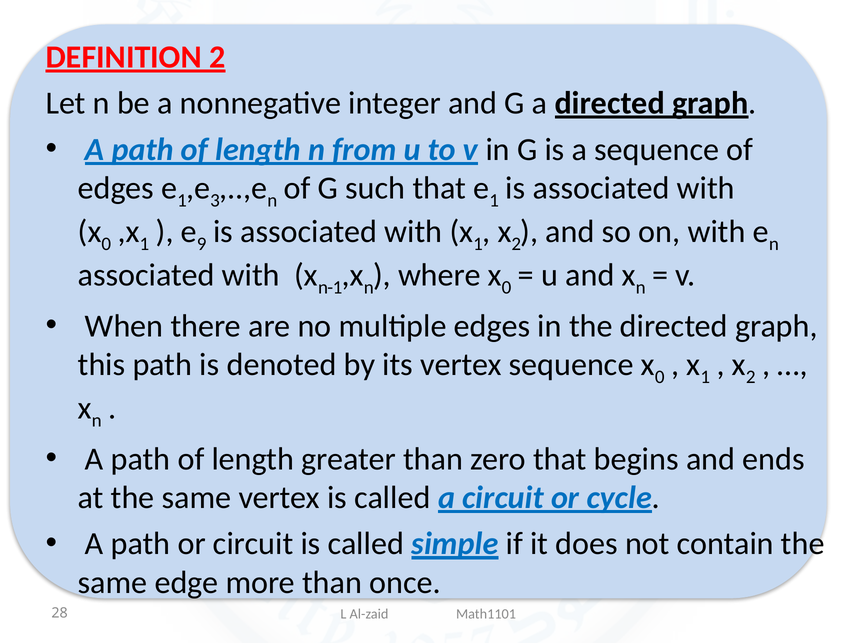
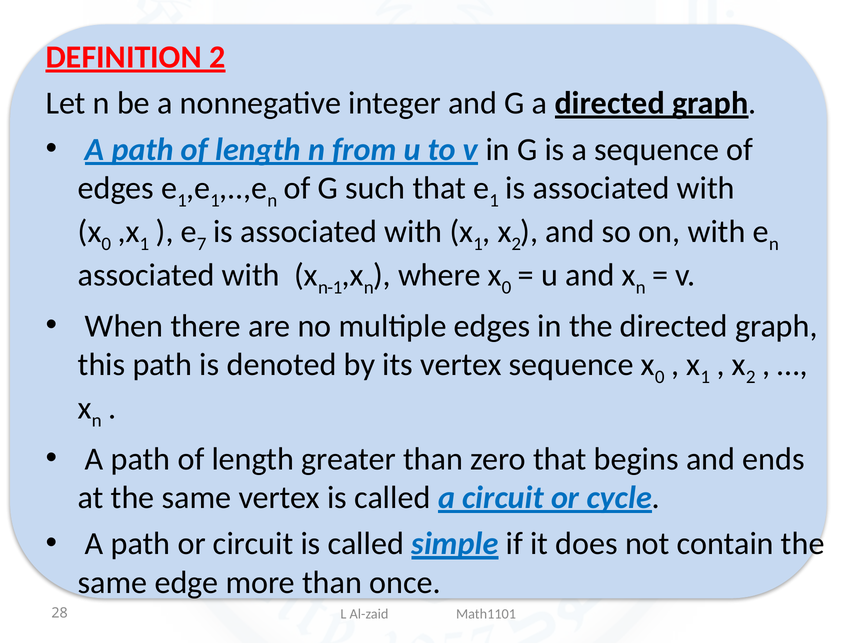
3: 3 -> 1 (215, 201)
9: 9 -> 7 (202, 244)
